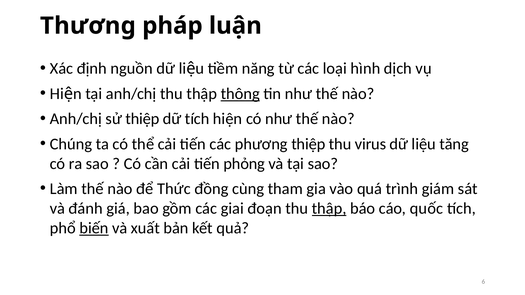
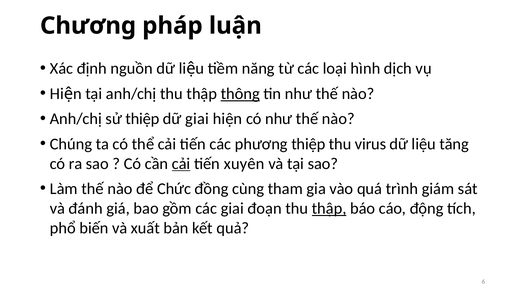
Thương: Thương -> Chương (88, 26)
dữ tích: tích -> giai (197, 119)
cải underline: none -> present (181, 164)
phỏng: phỏng -> xuyên (244, 164)
Thức: Thức -> Chức (174, 189)
quốc: quốc -> động (427, 209)
biến underline: present -> none (94, 228)
